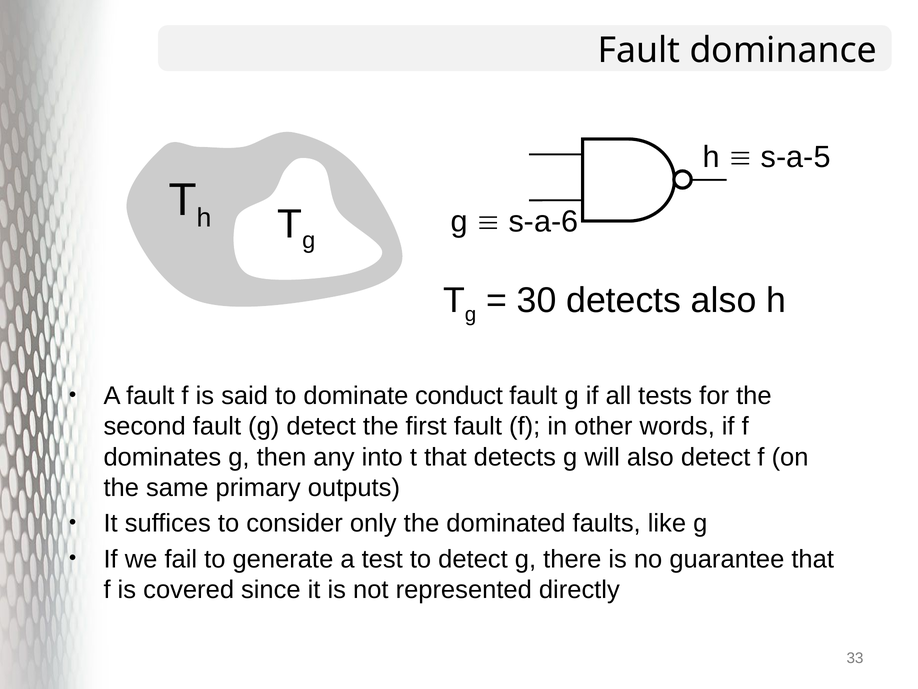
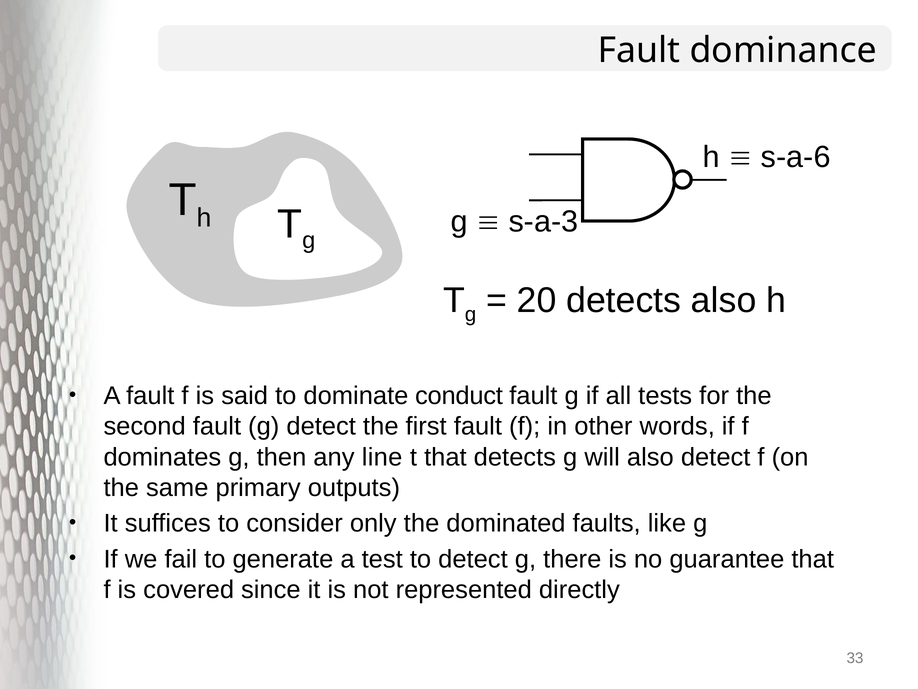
s-a-5: s-a-5 -> s-a-6 (796, 157)
s-a-6: s-a-6 -> s-a-3 (544, 222)
30: 30 -> 20 (537, 300)
into: into -> line (382, 457)
